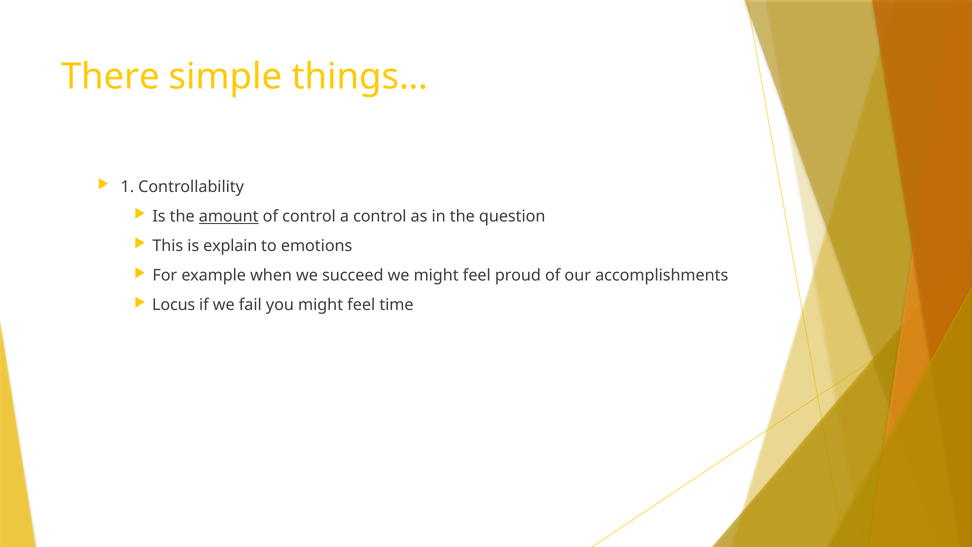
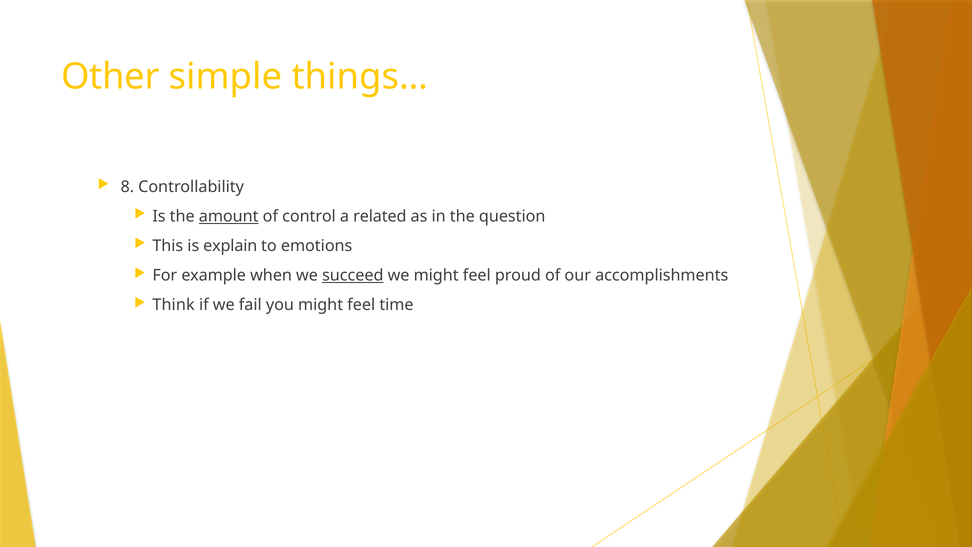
There: There -> Other (111, 77)
1: 1 -> 8 (127, 187)
a control: control -> related (380, 216)
succeed underline: none -> present (353, 275)
Locus: Locus -> Think (174, 305)
